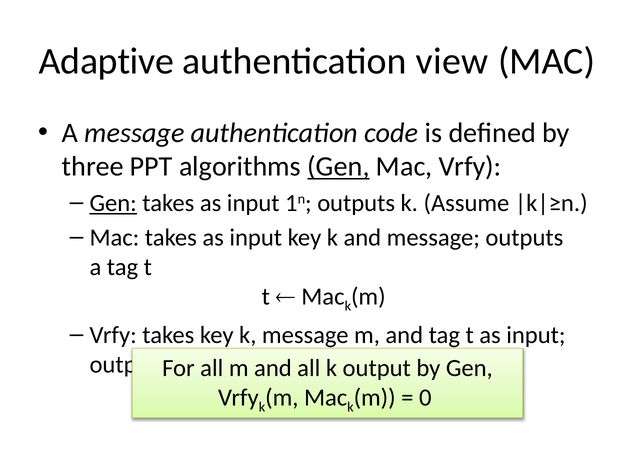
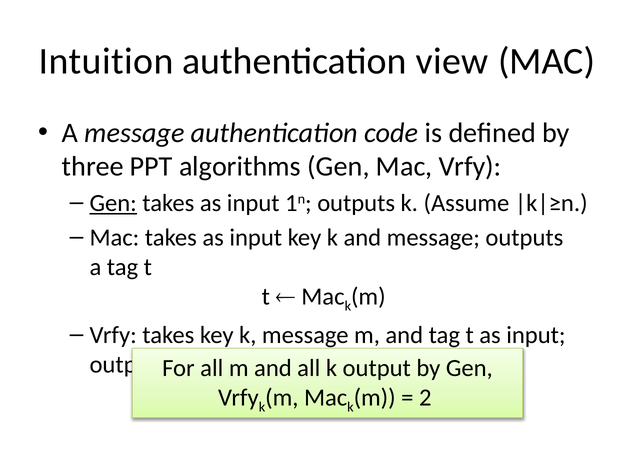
Adaptive: Adaptive -> Intuition (106, 61)
Gen underline: present -> none (338, 167)
0: 0 -> 2 (425, 398)
